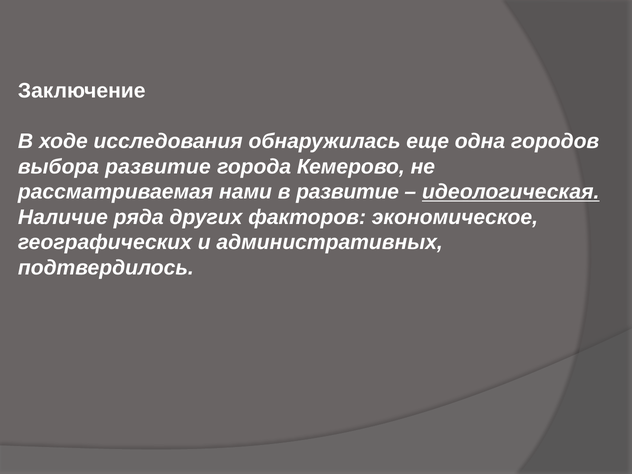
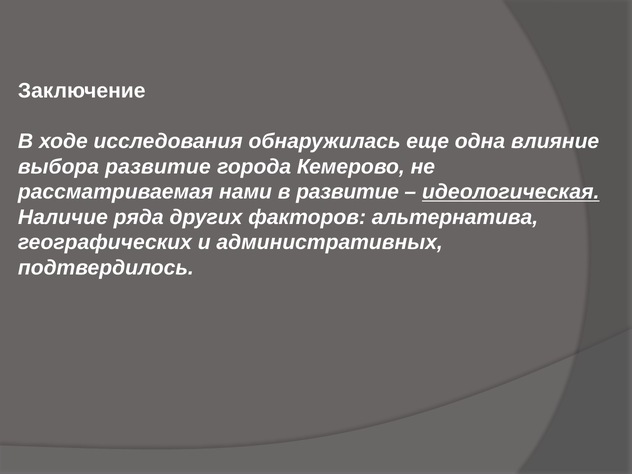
городов: городов -> влияние (555, 141)
экономическое: экономическое -> альтернатива (455, 217)
